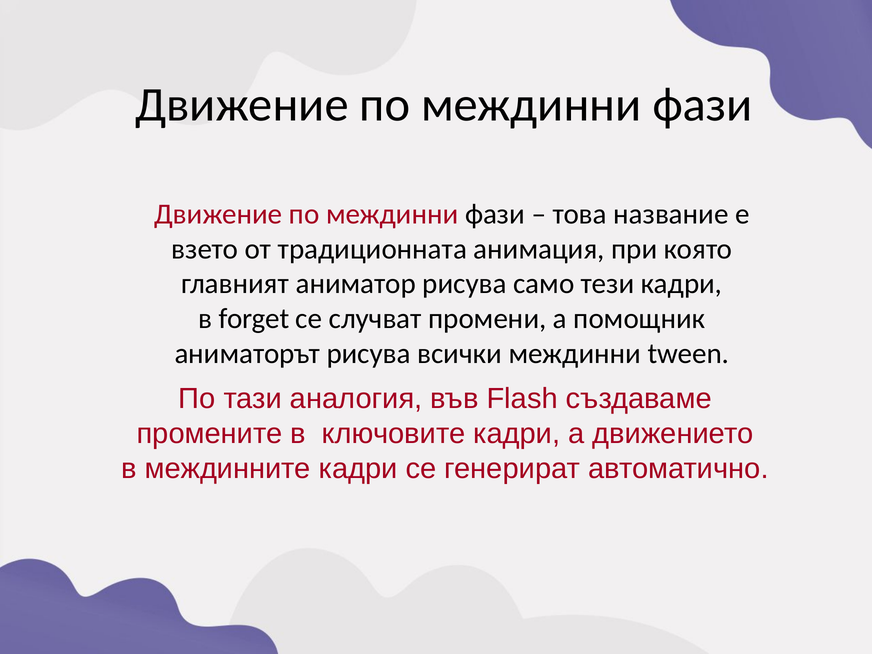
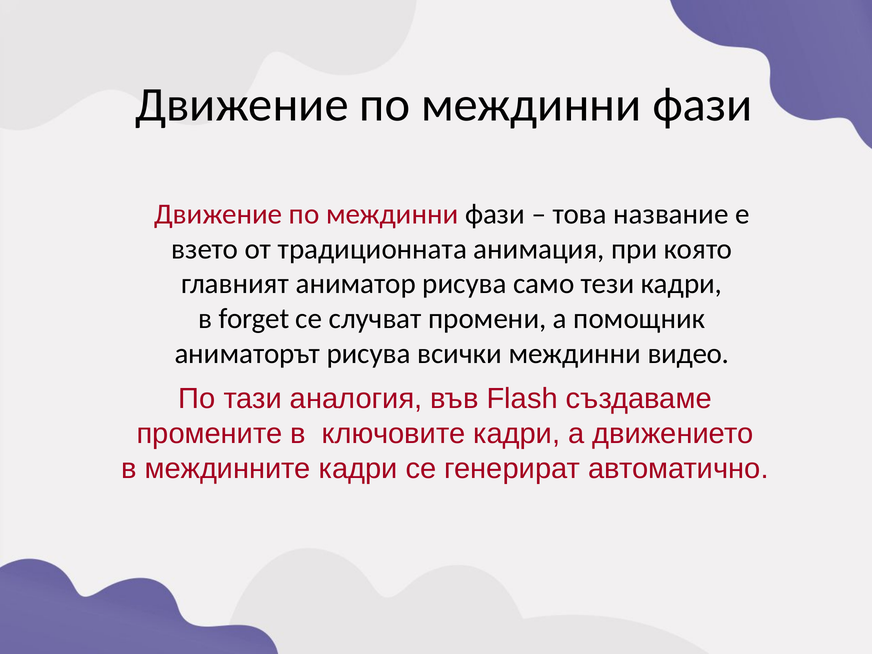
tween: tween -> видео (688, 354)
